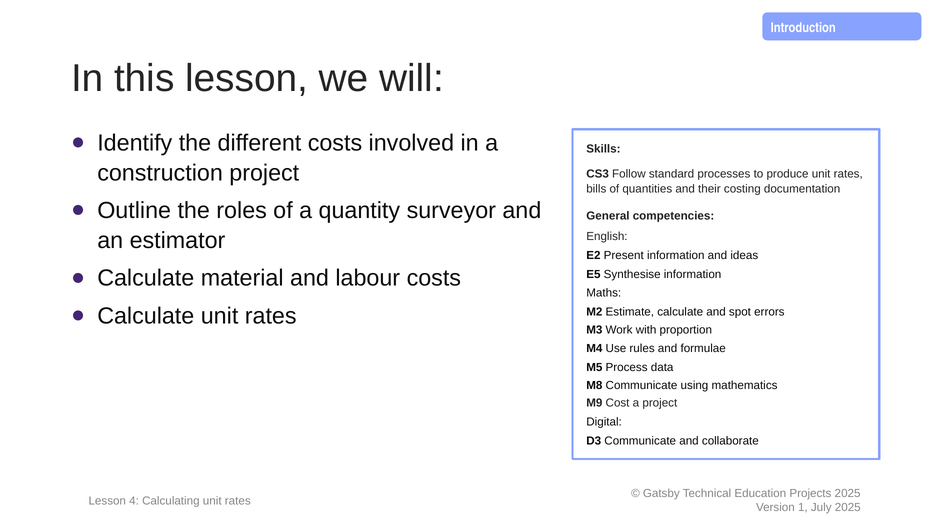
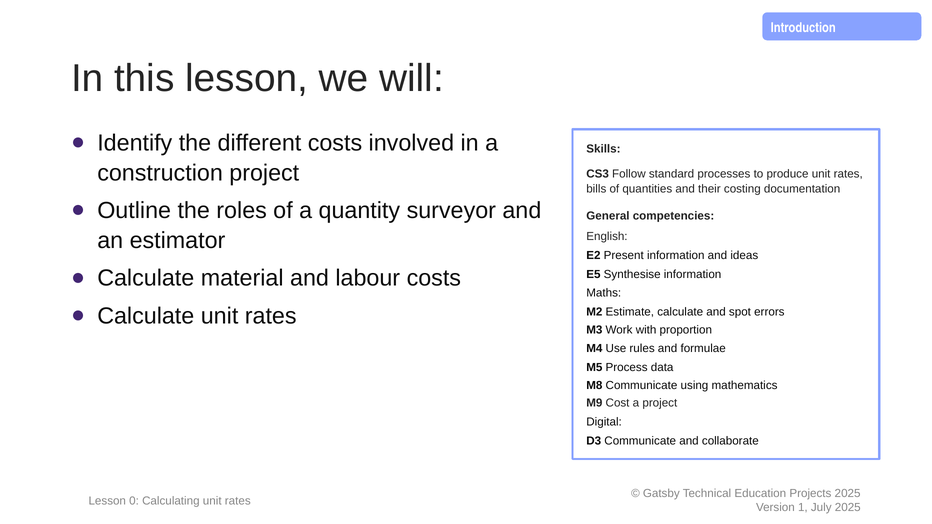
4: 4 -> 0 (134, 501)
